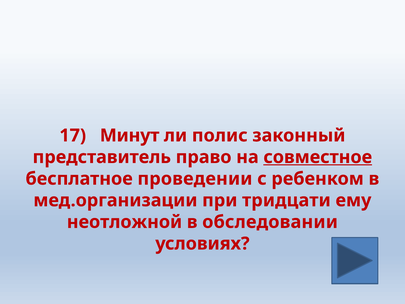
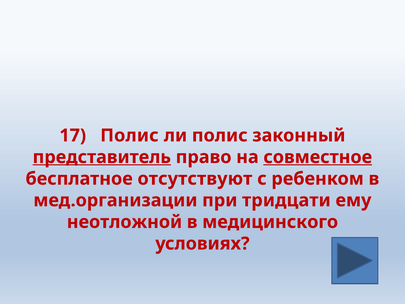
17 Минут: Минут -> Полис (129, 135)
представитель underline: none -> present (102, 157)
проведении: проведении -> отсутствуют (195, 179)
обследовании: обследовании -> медицинского (270, 222)
